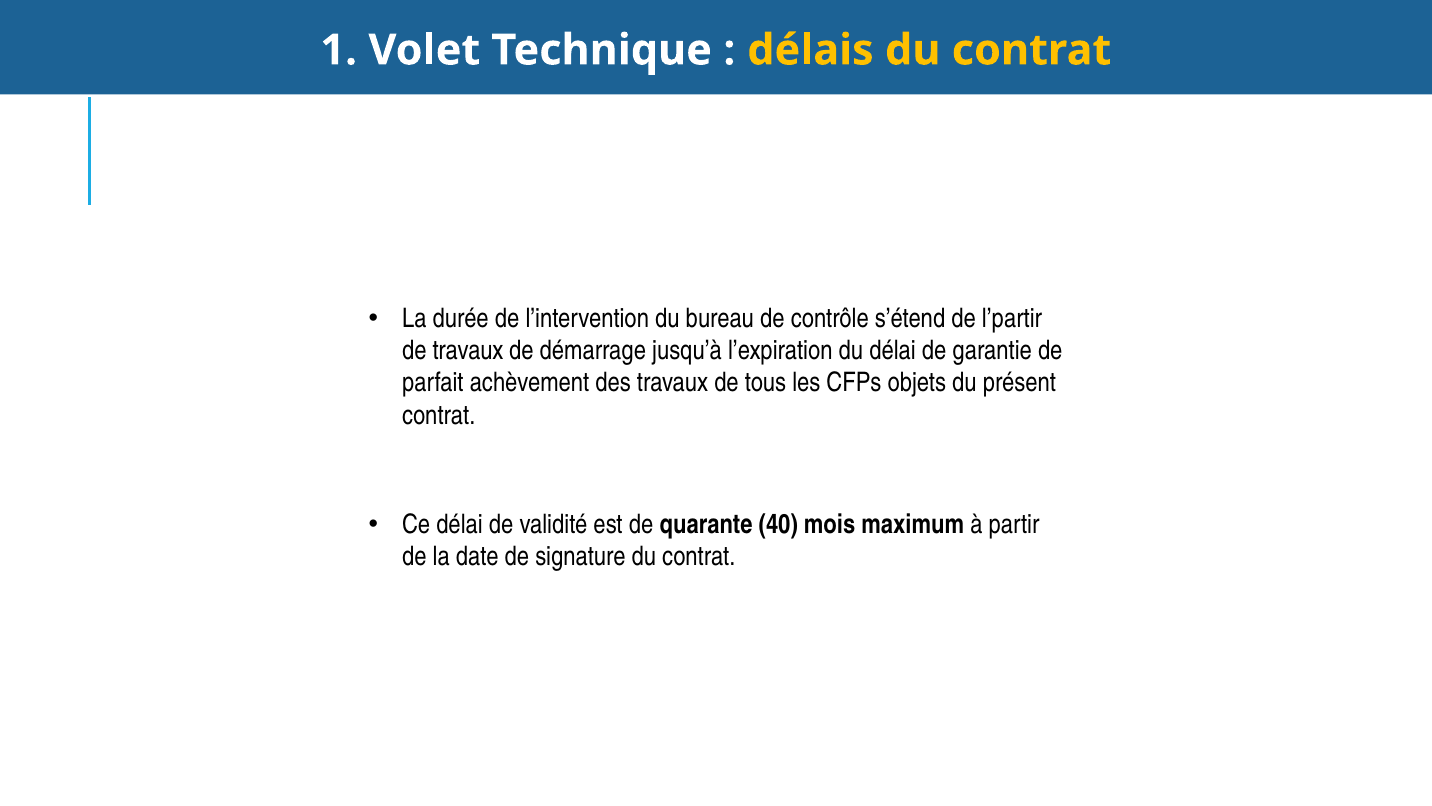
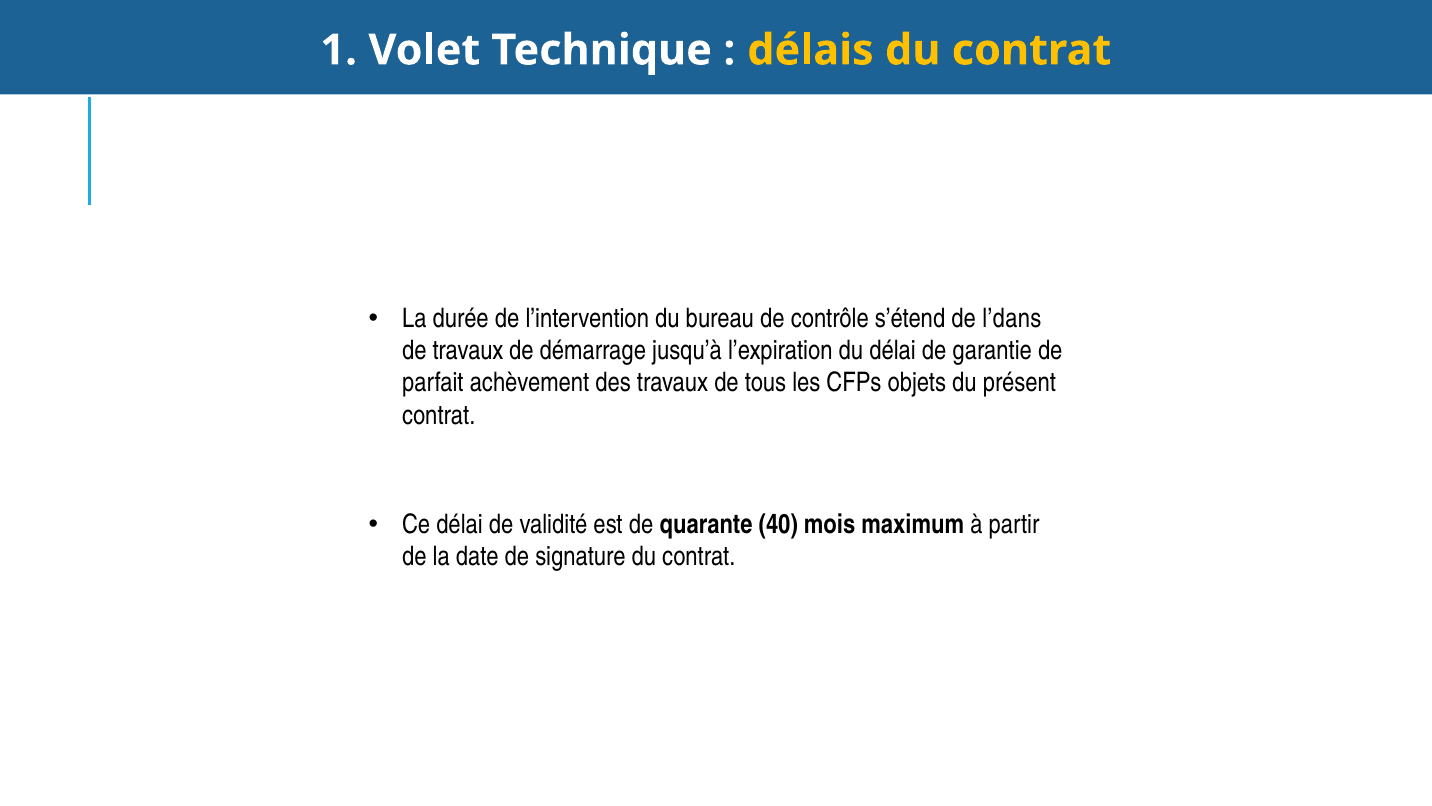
l’partir: l’partir -> l’dans (1012, 318)
